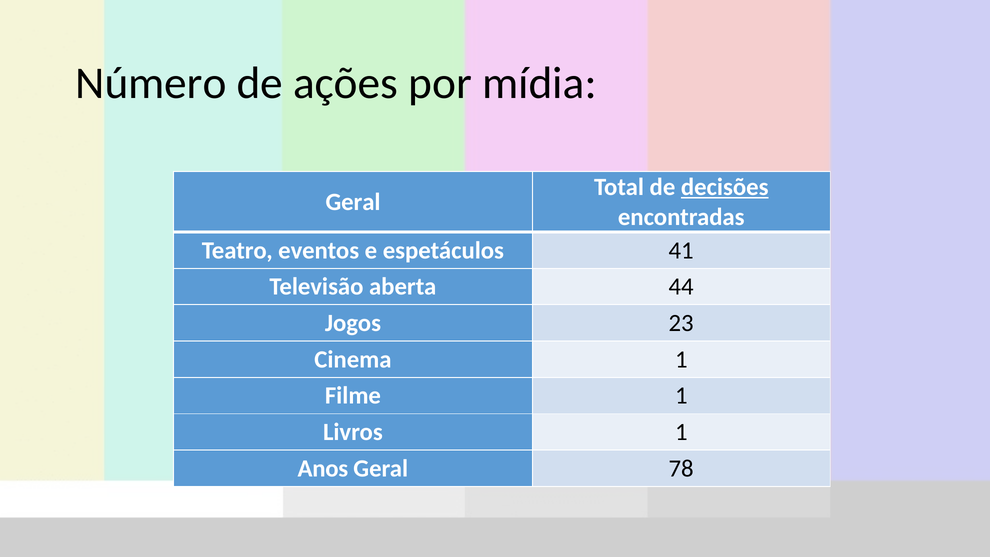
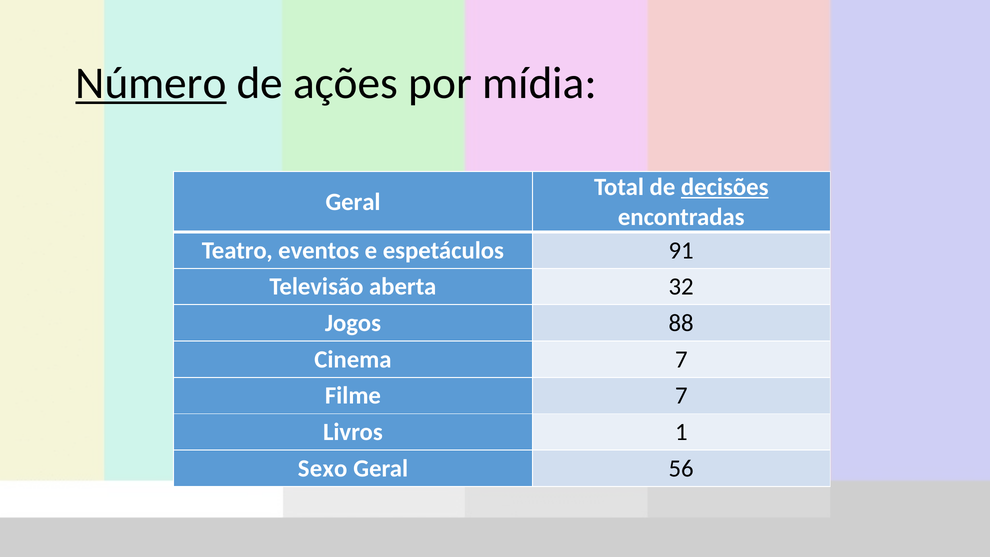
Número underline: none -> present (151, 83)
41: 41 -> 91 (681, 250)
44: 44 -> 32 (681, 287)
23: 23 -> 88 (681, 323)
Cinema 1: 1 -> 7 (681, 359)
Filme 1: 1 -> 7 (681, 396)
Anos: Anos -> Sexo (323, 468)
78: 78 -> 56 (681, 468)
